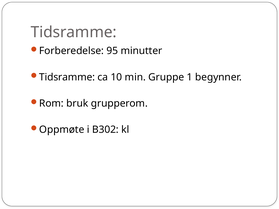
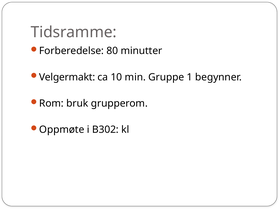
95: 95 -> 80 (112, 51)
Tidsramme: Tidsramme -> Velgermakt (67, 77)
